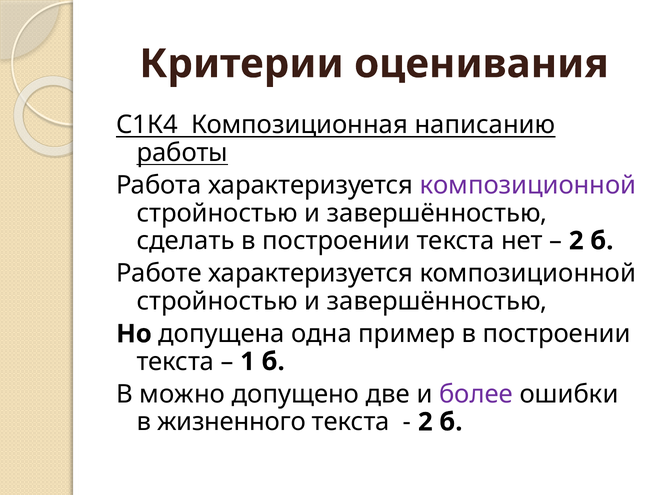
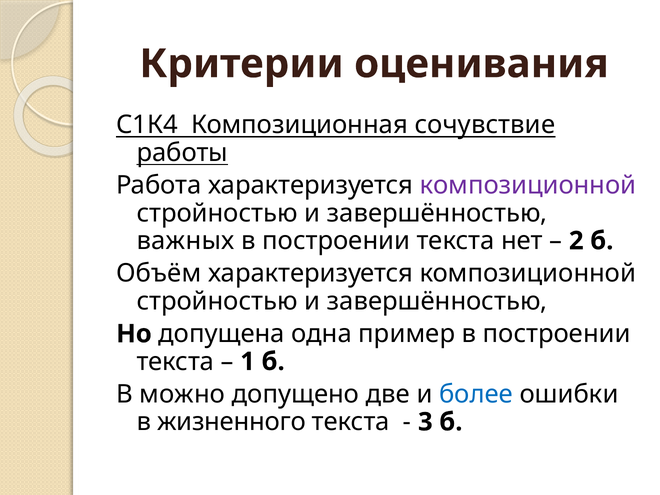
написанию: написанию -> сочувствие (485, 125)
сделать: сделать -> важных (185, 241)
Работе: Работе -> Объём (159, 273)
более colour: purple -> blue (476, 394)
2: 2 -> 3 (425, 422)
